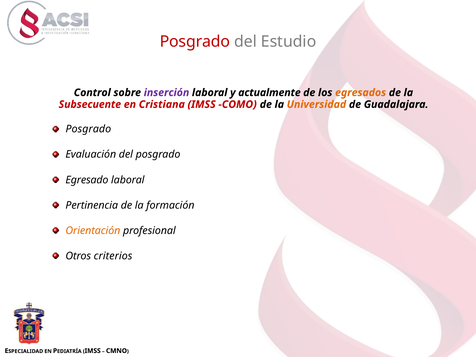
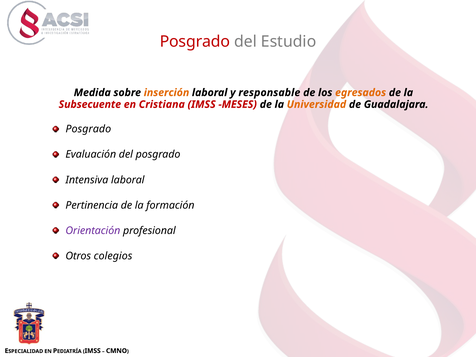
Control: Control -> Medida (92, 93)
inserción colour: purple -> orange (167, 93)
actualmente: actualmente -> responsable (269, 93)
COMO: COMO -> MESES (238, 104)
Egresado: Egresado -> Intensiva (87, 180)
Orientación colour: orange -> purple (93, 231)
criterios: criterios -> colegios (113, 256)
